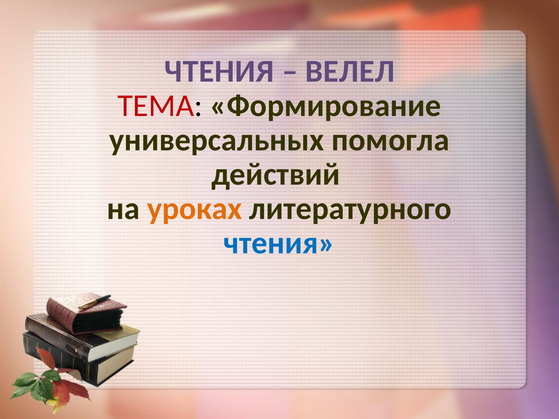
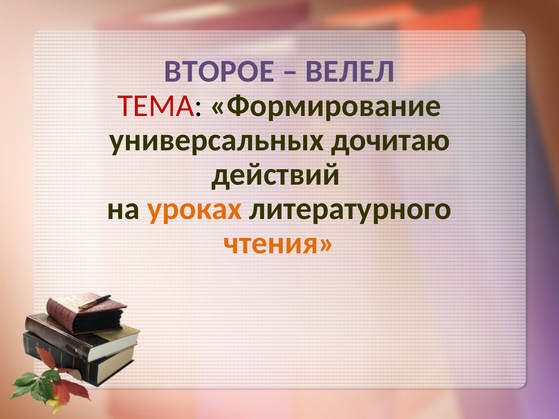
ЧТЕНИЯ: ЧТЕНИЯ -> ВТОРОЕ (219, 71)
помогла: помогла -> дочитаю (391, 140)
чтения colour: blue -> orange (279, 243)
